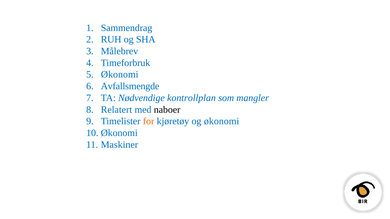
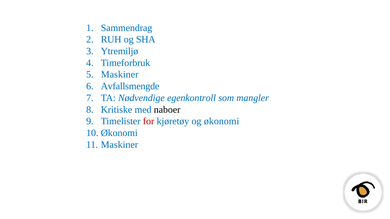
Målebrev: Målebrev -> Ytremiljø (120, 51)
Økonomi: Økonomi -> Maskiner (120, 75)
kontrollplan: kontrollplan -> egenkontroll (192, 98)
Relatert: Relatert -> Kritiske (117, 110)
for colour: orange -> red (149, 121)
